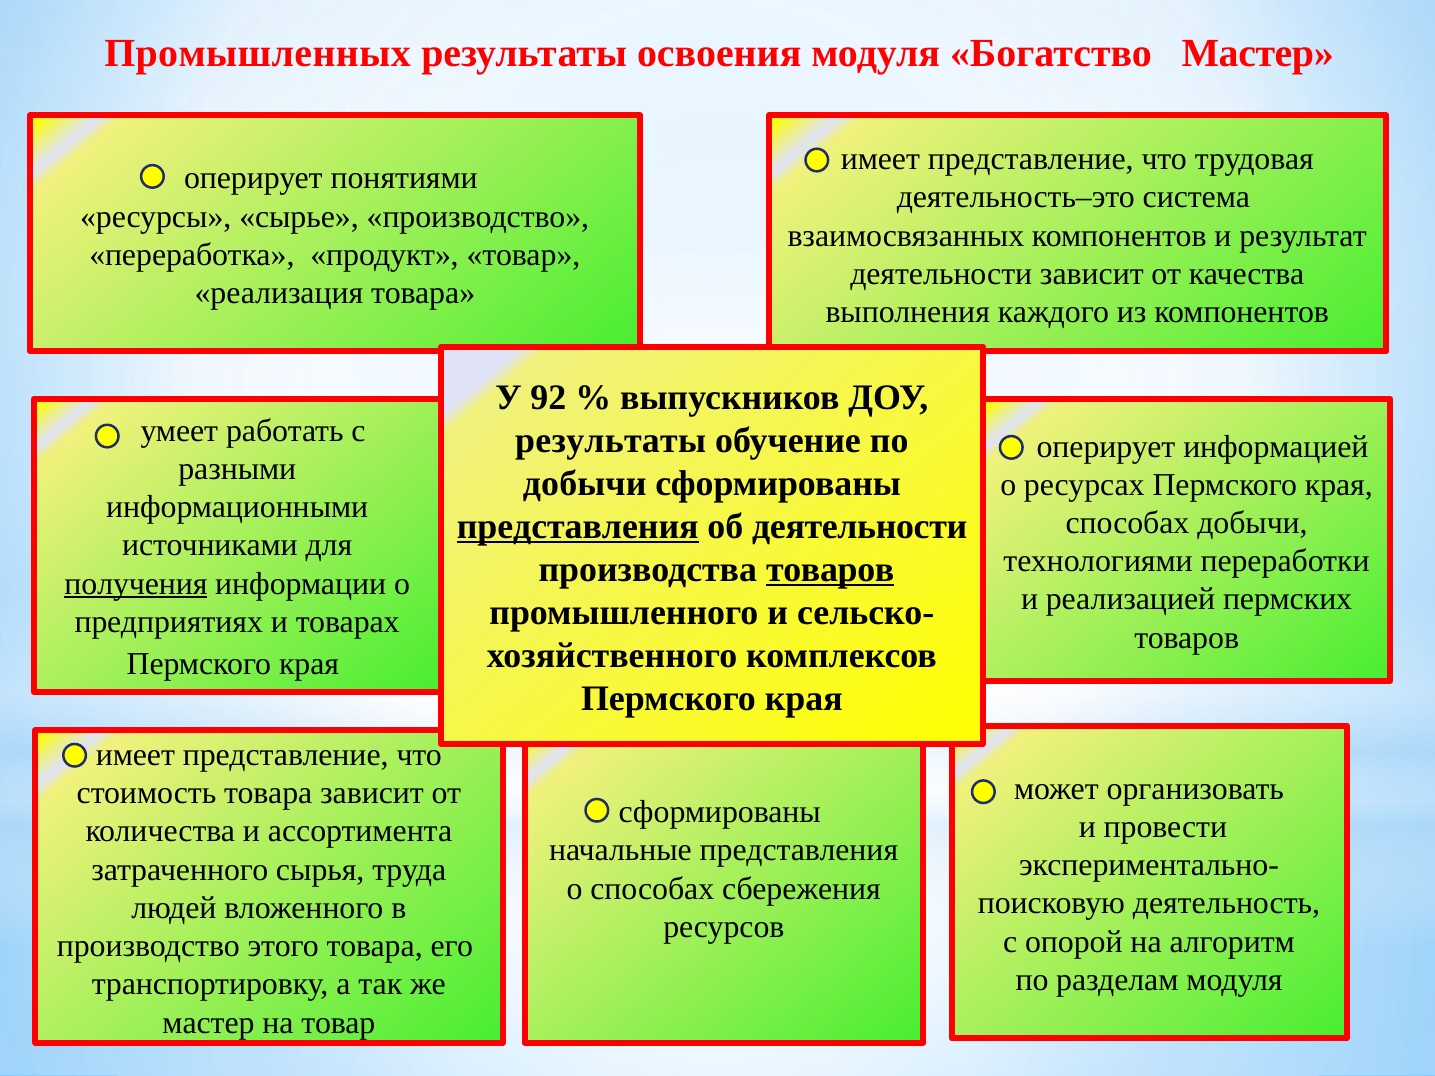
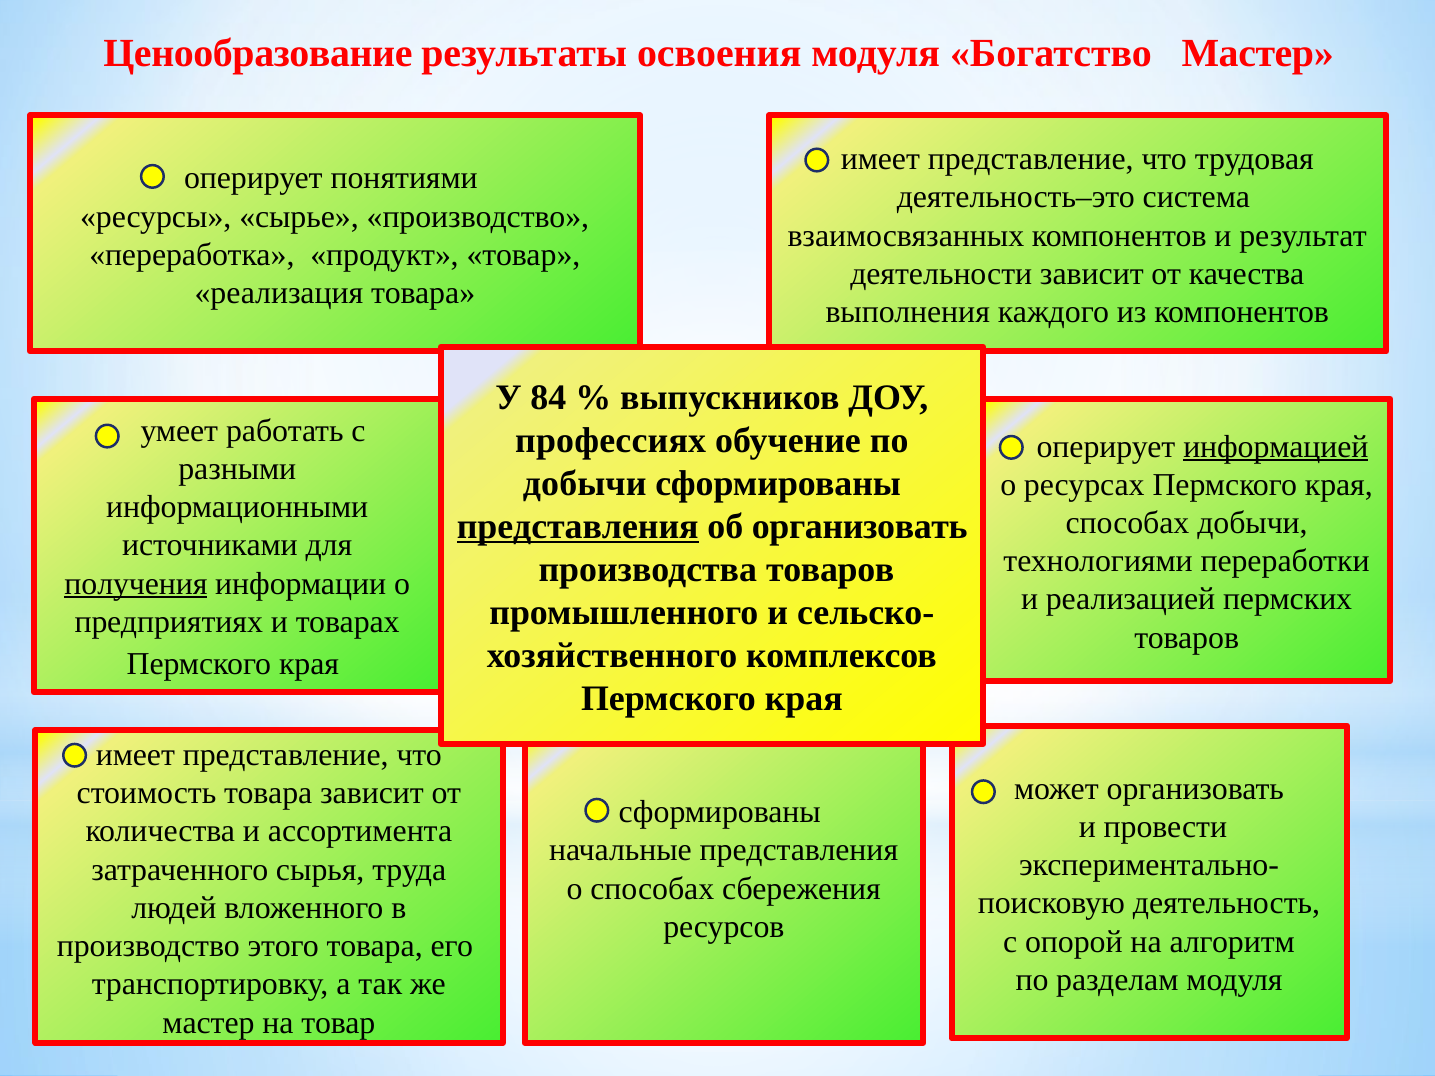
Промышленных: Промышленных -> Ценообразование (258, 53)
92: 92 -> 84 (548, 397)
результаты: результаты -> профессиях (611, 440)
информацией underline: none -> present (1276, 447)
об деятельности: деятельности -> организовать (860, 527)
товаров underline: present -> none (830, 570)
